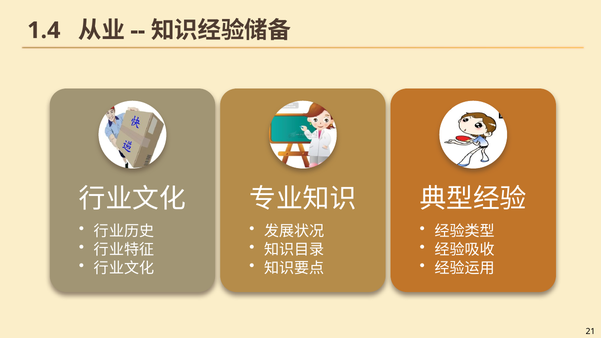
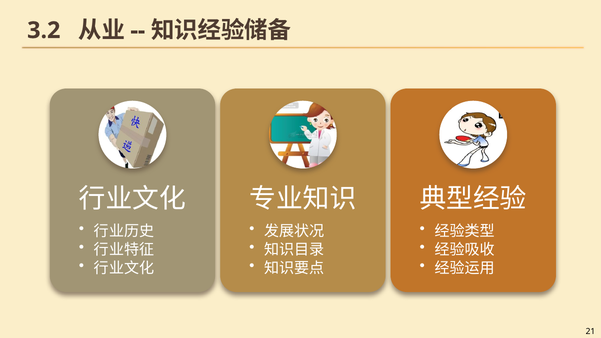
1.4: 1.4 -> 3.2 (44, 30)
